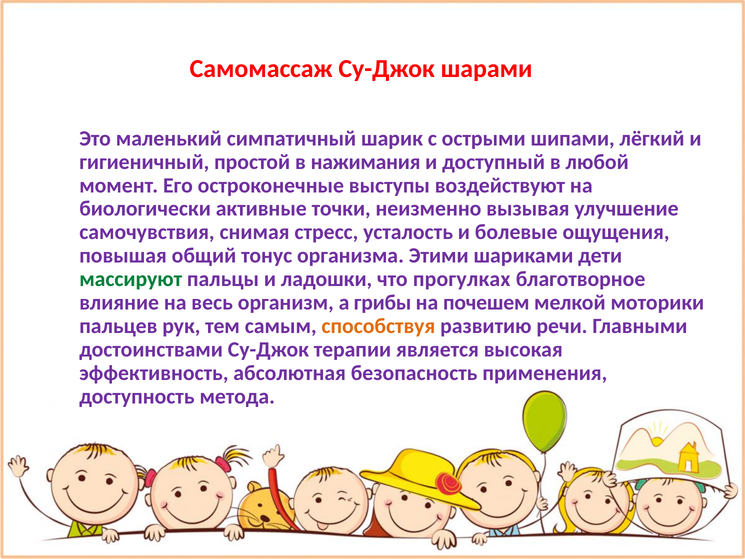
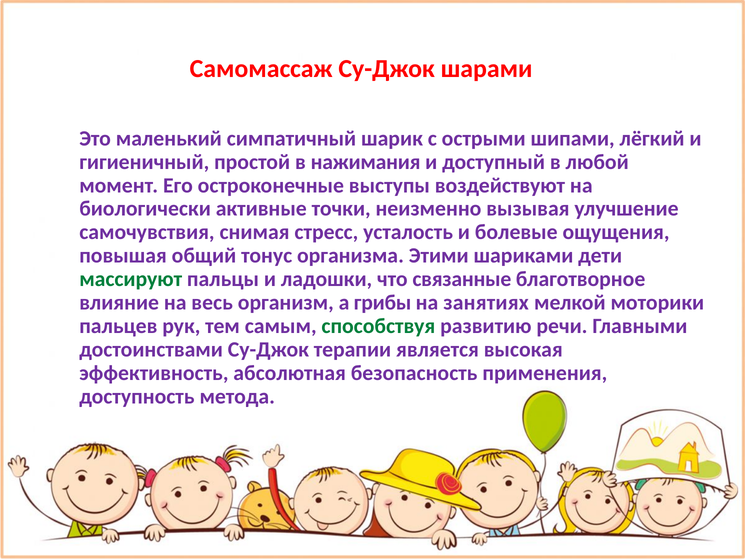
прогулках: прогулках -> связанные (462, 279)
почешем: почешем -> занятиях (486, 303)
способствуя colour: orange -> green (378, 326)
